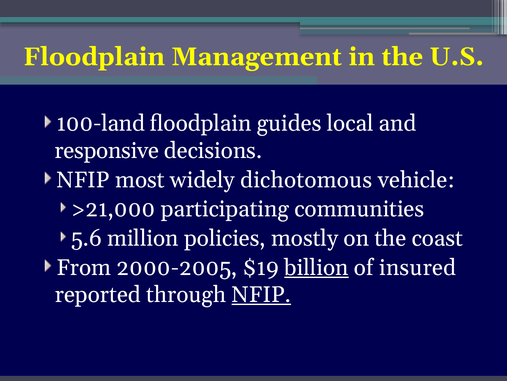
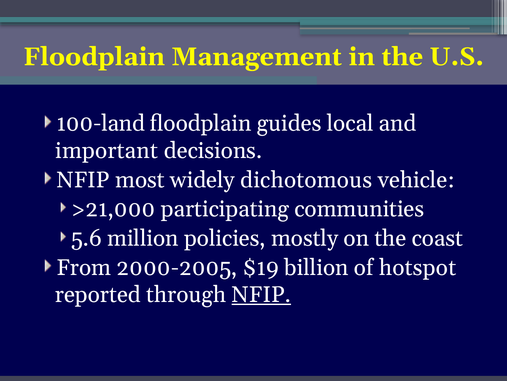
responsive: responsive -> important (107, 150)
billion underline: present -> none (316, 267)
insured: insured -> hotspot (418, 267)
